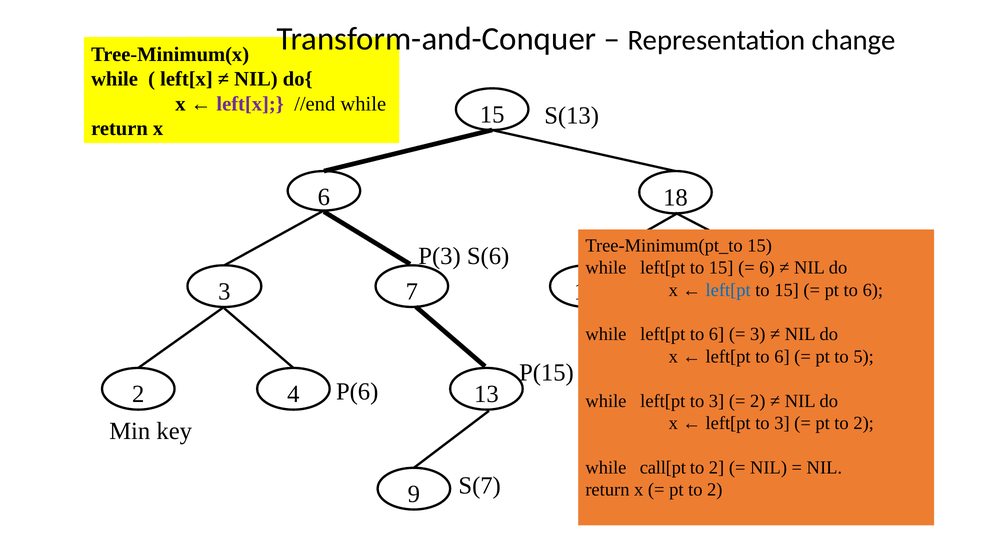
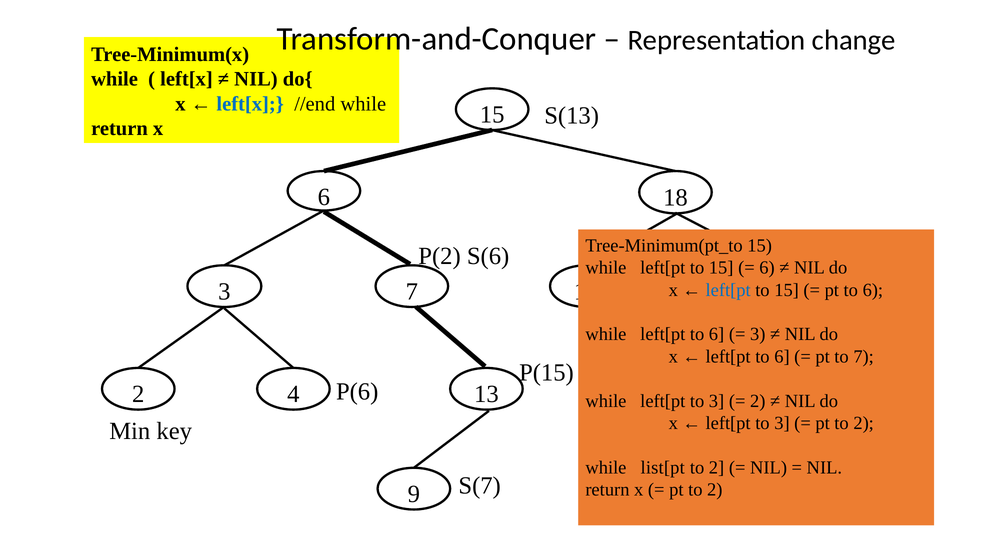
left[x colour: purple -> blue (250, 104)
P(3: P(3 -> P(2 (440, 256)
to 5: 5 -> 7 (864, 356)
call[pt: call[pt -> list[pt (663, 467)
